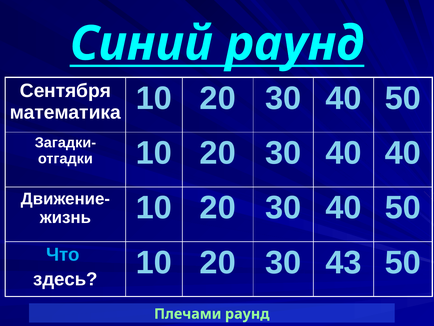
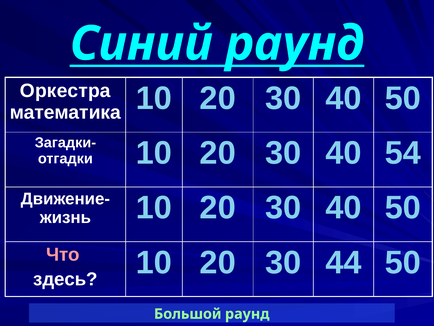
Сентября: Сентября -> Оркестра (65, 91)
40 40: 40 -> 54 (403, 153)
Что colour: light blue -> pink (63, 254)
43: 43 -> 44 (344, 262)
Плечами: Плечами -> Большой (188, 313)
